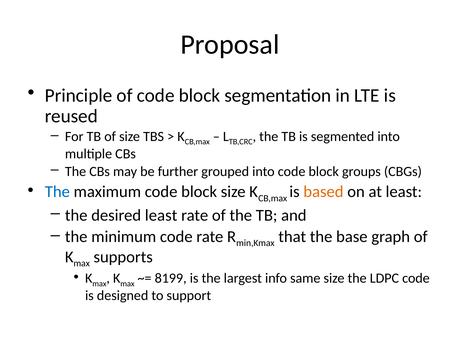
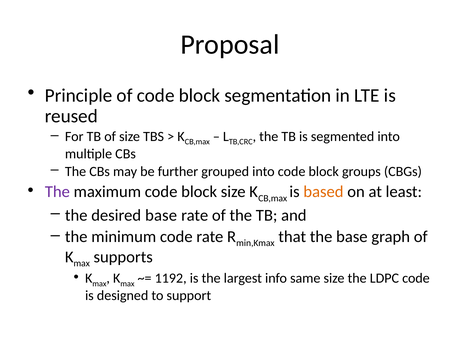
The colour: blue -> purple (57, 192)
desired least: least -> base (161, 215)
8199: 8199 -> 1192 (171, 278)
